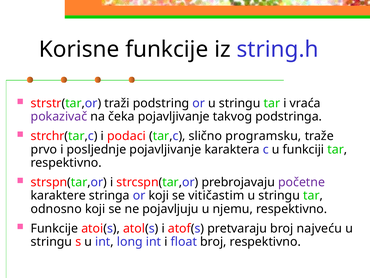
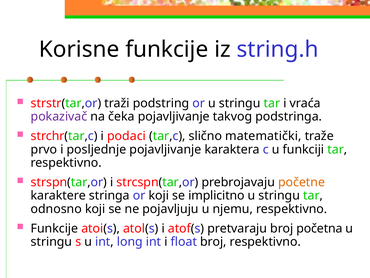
programsku: programsku -> matematički (263, 136)
početne colour: purple -> orange (302, 182)
vitičastim: vitičastim -> implicitno (216, 195)
najveću: najveću -> početna (319, 228)
